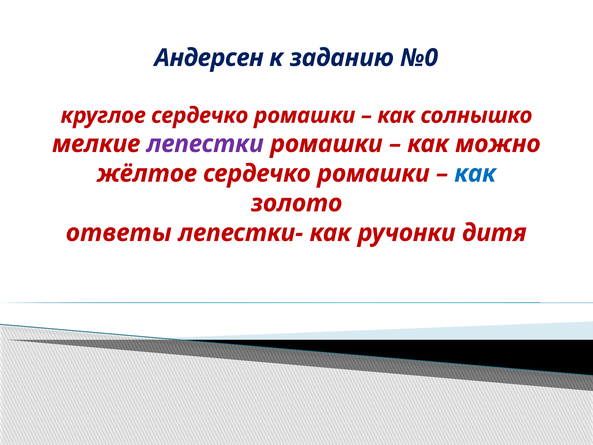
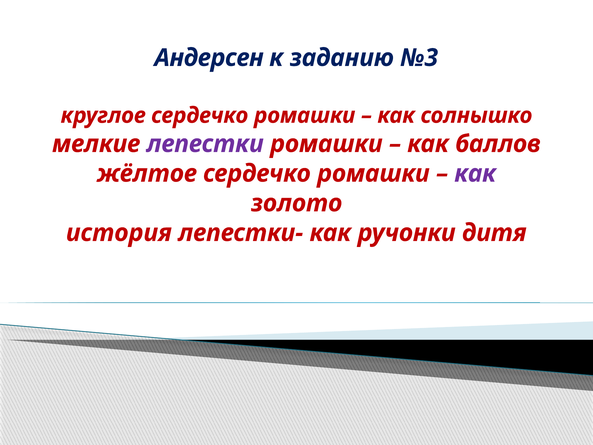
№0: №0 -> №3 (419, 58)
можно: можно -> баллов (498, 144)
как colour: blue -> purple (475, 173)
ответы: ответы -> история (119, 233)
